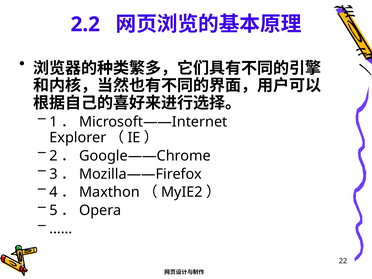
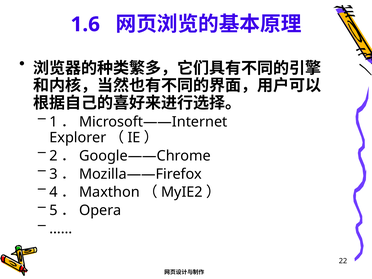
2.2: 2.2 -> 1.6 (85, 24)
